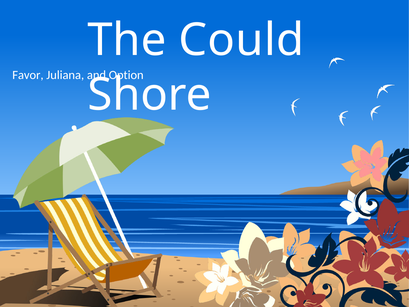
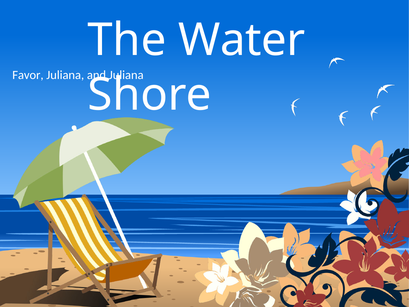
Could: Could -> Water (242, 40)
and Option: Option -> Juliana (126, 75)
